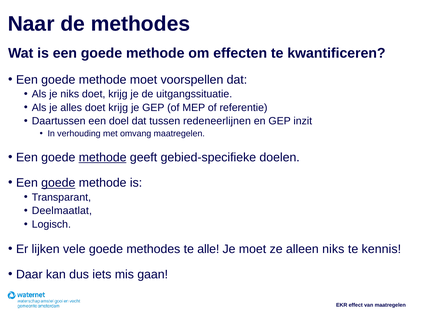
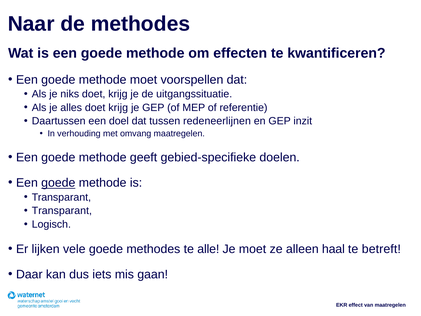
methode underline: present -> none (103, 157)
Deelmaatlat: Deelmaatlat -> Transparant (62, 211)
alleen niks: niks -> haal (333, 249)
kennis: kennis -> betreft (381, 249)
